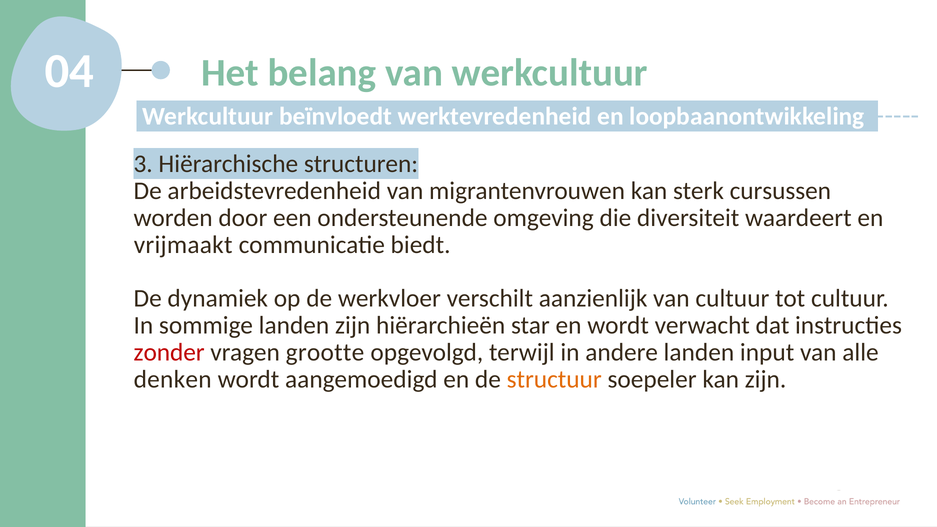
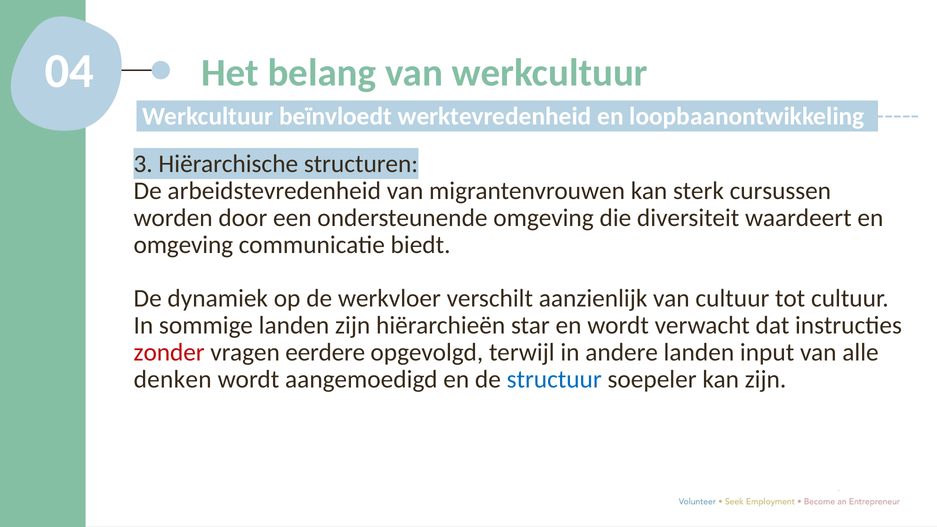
vrijmaakt: vrijmaakt -> omgeving (183, 245)
grootte: grootte -> eerdere (325, 352)
structuur colour: orange -> blue (554, 379)
